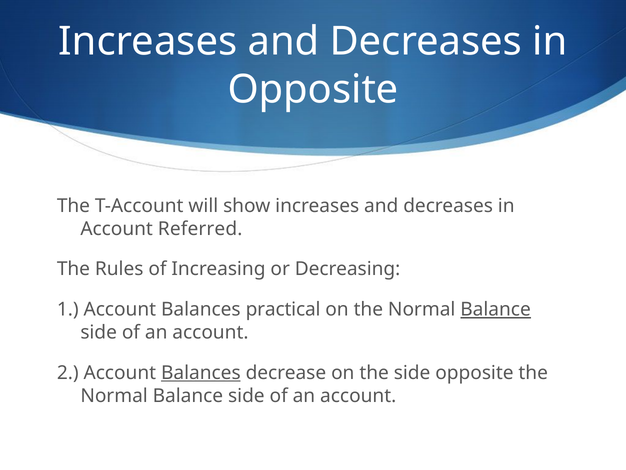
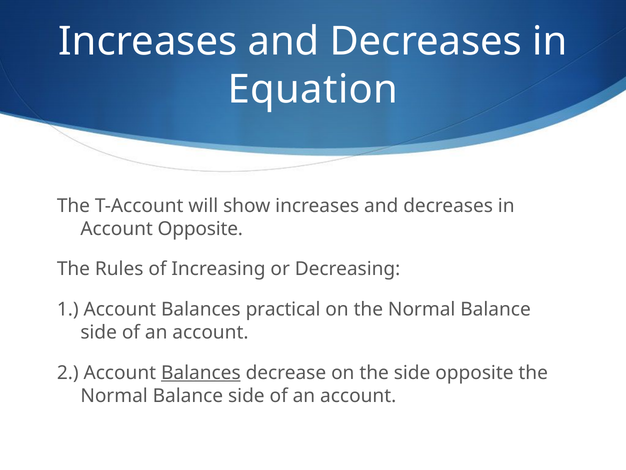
Opposite: Opposite -> Equation (313, 90)
Account Referred: Referred -> Opposite (200, 229)
Balance underline: present -> none (496, 309)
